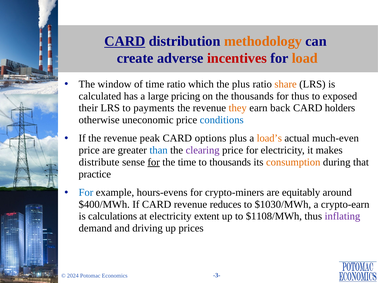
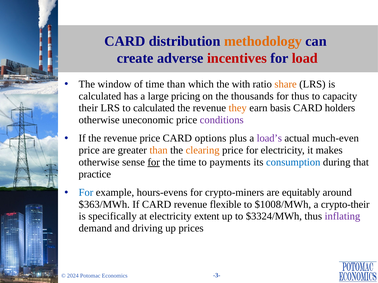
CARD underline: present -> none (125, 41)
load colour: orange -> red (305, 58)
time ratio: ratio -> than (176, 84)
the plus: plus -> with (241, 84)
exposed: exposed -> capacity (340, 96)
to payments: payments -> calculated (154, 108)
back: back -> basis (280, 108)
conditions colour: blue -> purple (222, 120)
revenue peak: peak -> price (150, 138)
load’s colour: orange -> purple (269, 138)
than colour: blue -> orange (159, 150)
clearing colour: purple -> orange (203, 150)
distribute: distribute -> otherwise (99, 162)
to thousands: thousands -> payments (230, 162)
consumption colour: orange -> blue (293, 162)
$400/MWh: $400/MWh -> $363/MWh (104, 205)
reduces: reduces -> flexible (226, 205)
$1030/MWh: $1030/MWh -> $1008/MWh (283, 205)
crypto-earn: crypto-earn -> crypto-their (345, 205)
calculations: calculations -> specifically (113, 217)
$1108/MWh: $1108/MWh -> $3324/MWh (274, 217)
